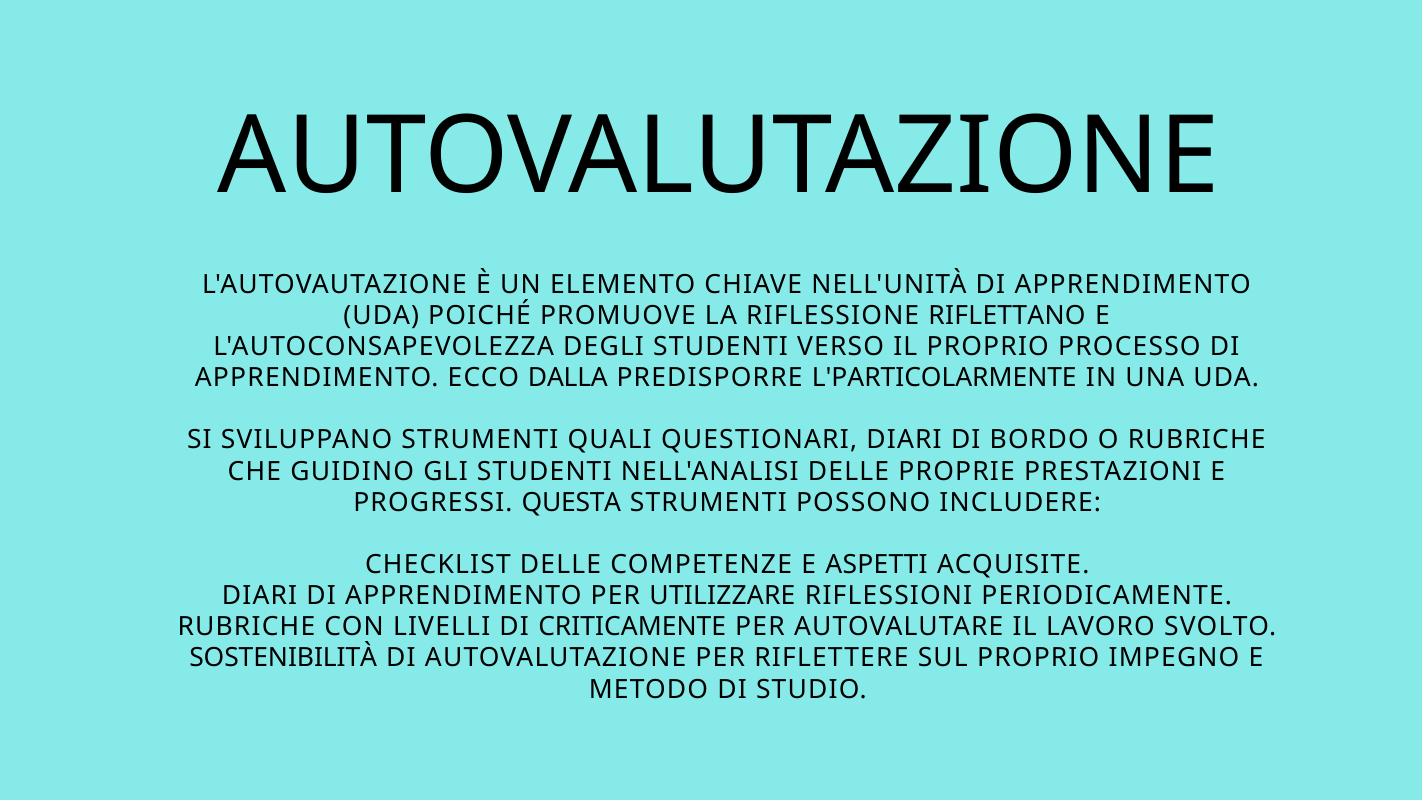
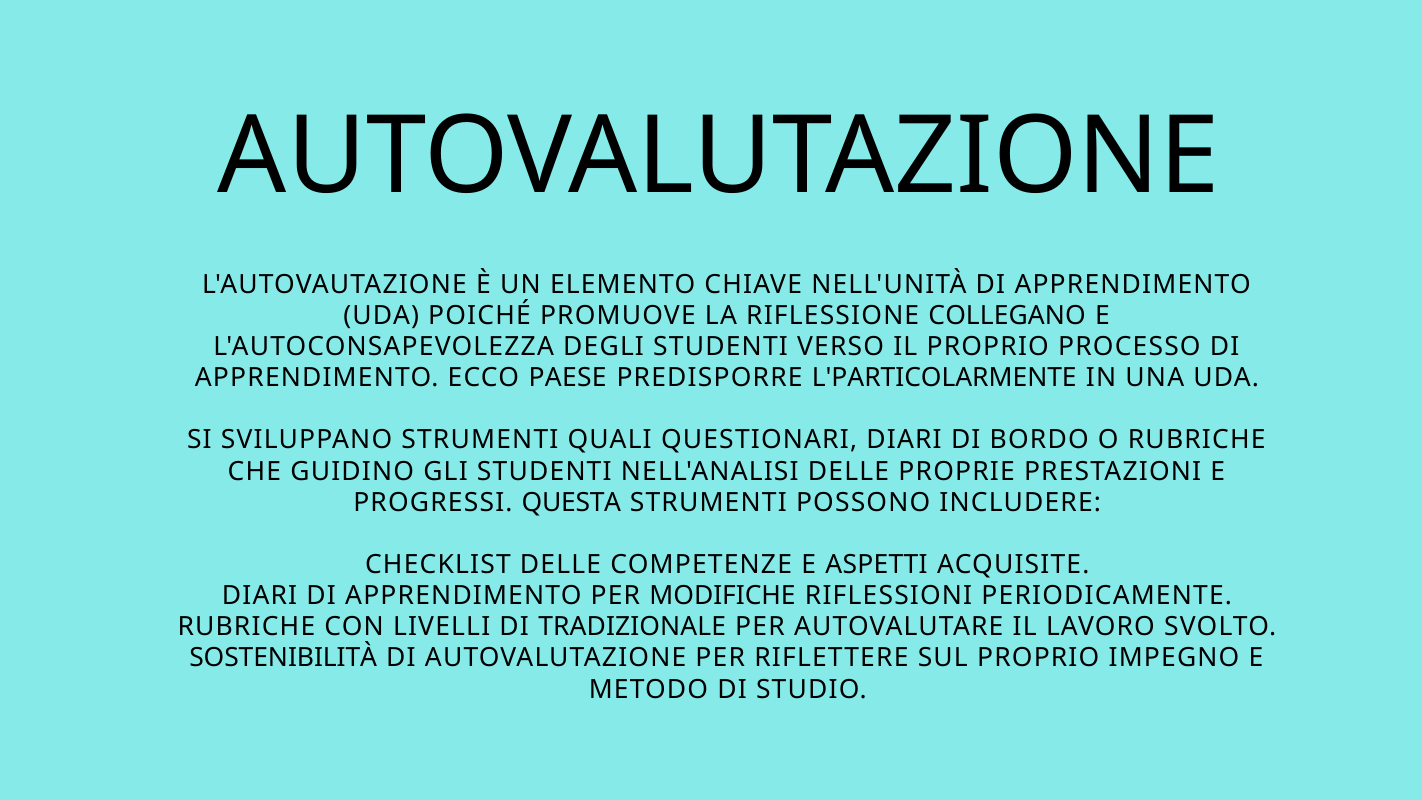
RIFLETTANO: RIFLETTANO -> COLLEGANO (1007, 315)
DALLA: DALLA -> PAESE (568, 378)
UTILIZZARE: UTILIZZARE -> MODIFICHE (723, 596)
CRITICAMENTE: CRITICAMENTE -> TRADIZIONALE (632, 627)
